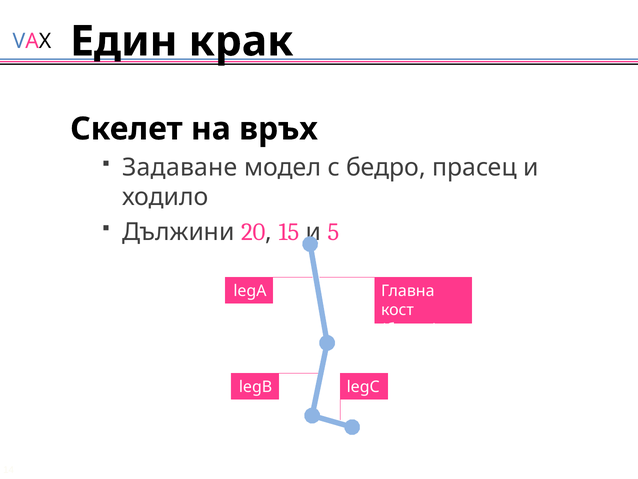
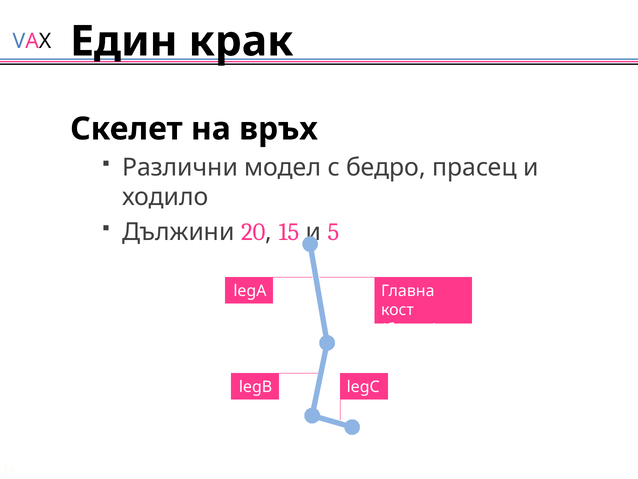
Задаване: Задаване -> Различни (180, 167)
